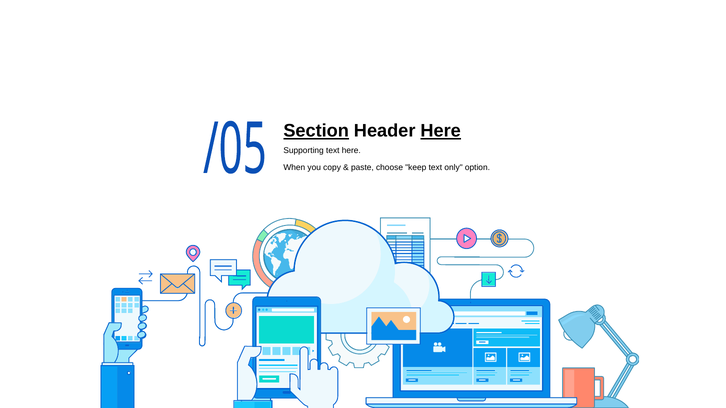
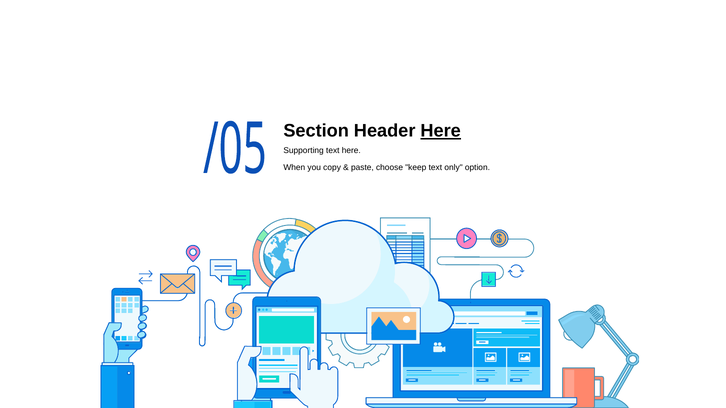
Section underline: present -> none (316, 131)
